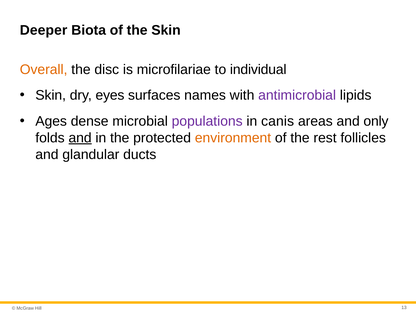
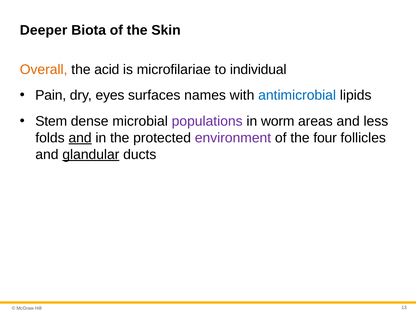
disc: disc -> acid (107, 69)
Skin: Skin -> Pain (51, 95)
antimicrobial colour: purple -> blue (297, 95)
Ages: Ages -> Stem (51, 121)
canis: canis -> worm (278, 121)
only: only -> less (376, 121)
environment colour: orange -> purple (233, 138)
rest: rest -> four (325, 138)
glandular underline: none -> present (91, 154)
